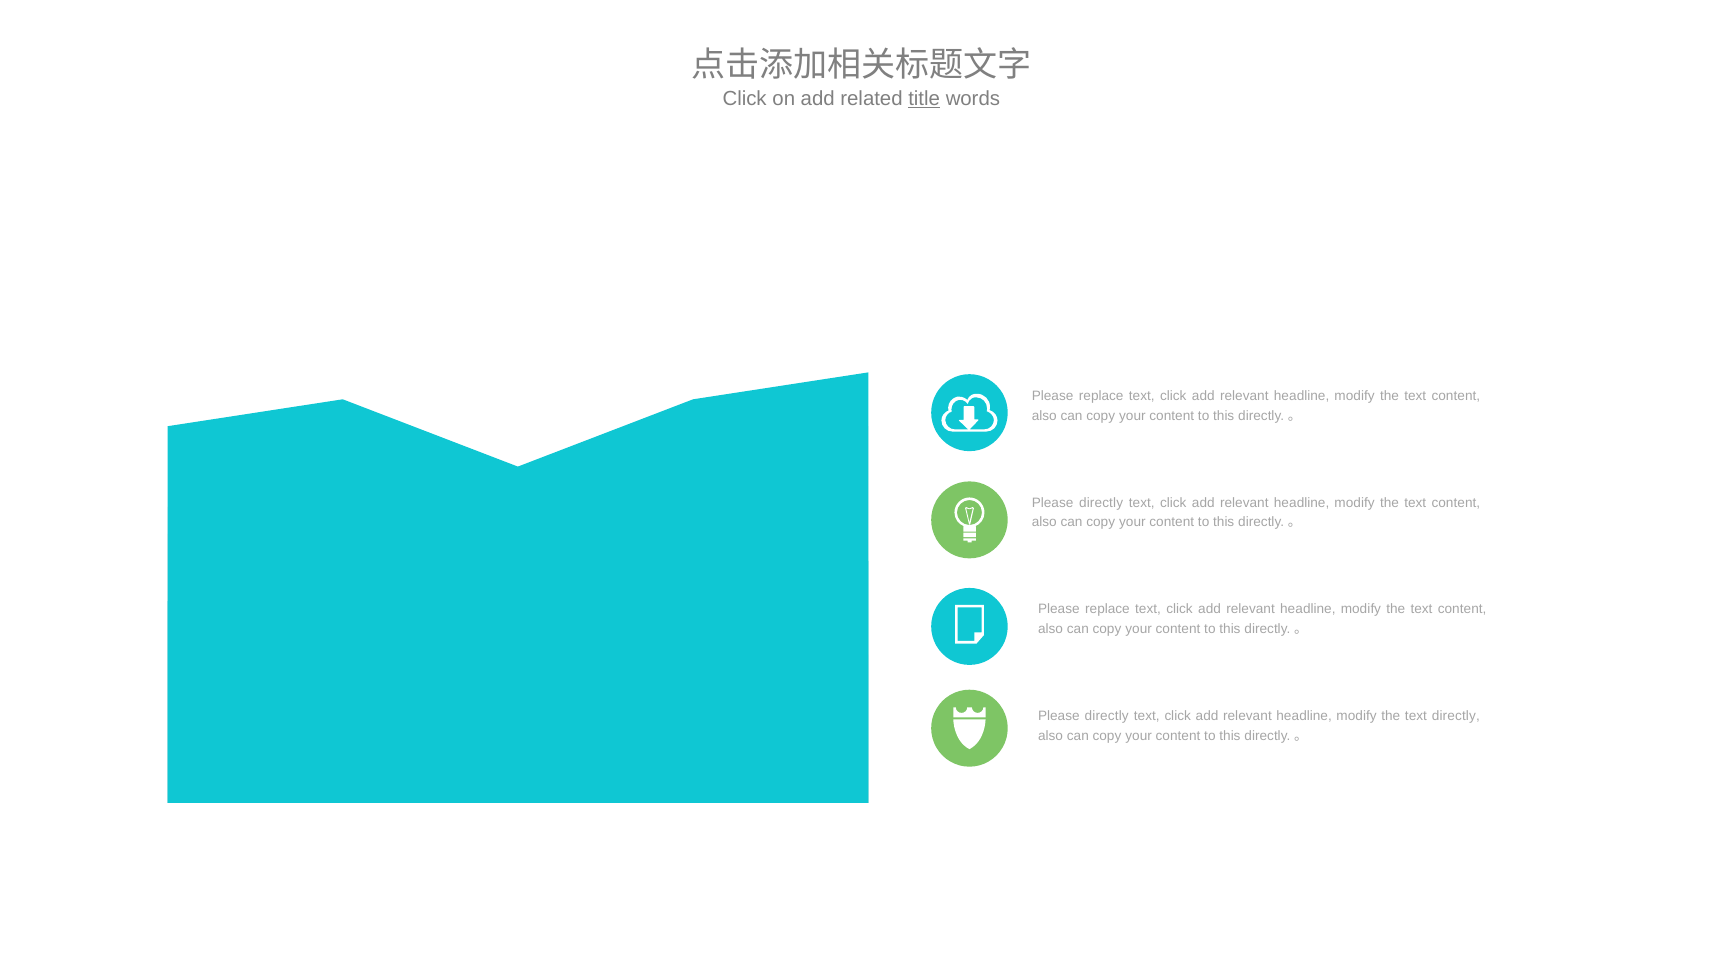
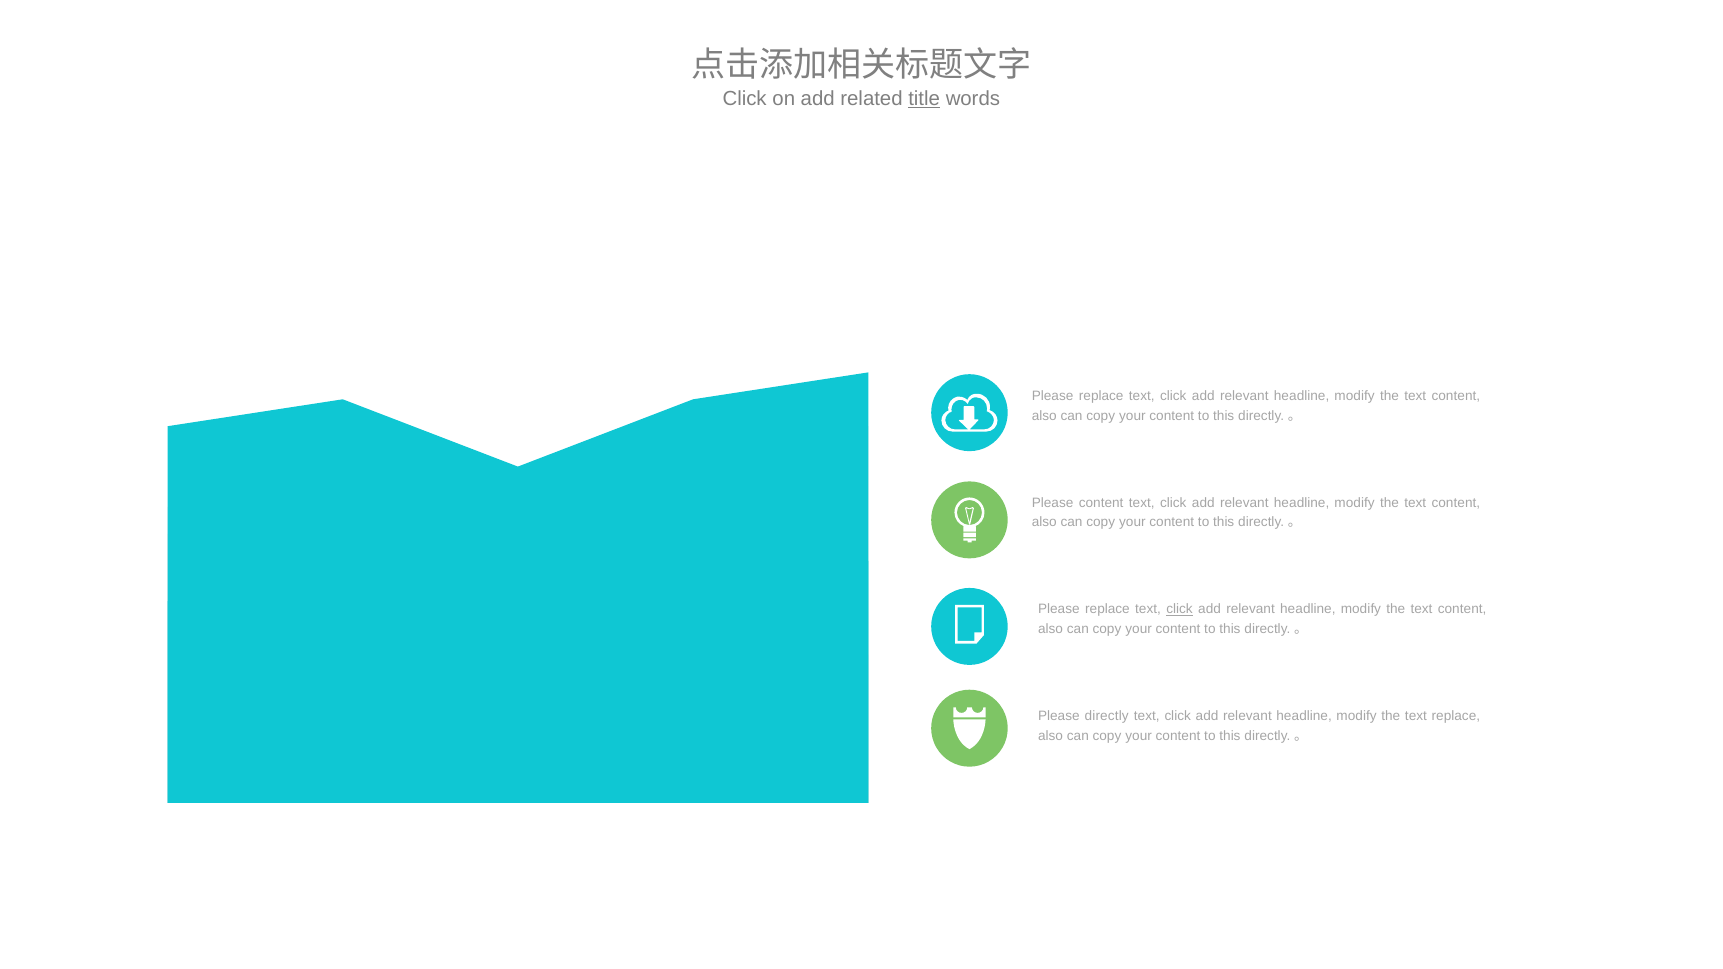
directly: directly -> content (1101, 503)
click underline: none -> present (1180, 610)
text directly: directly -> replace (1456, 716)
